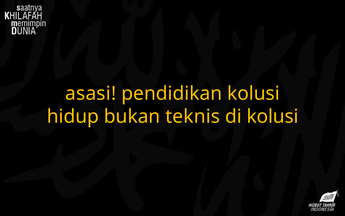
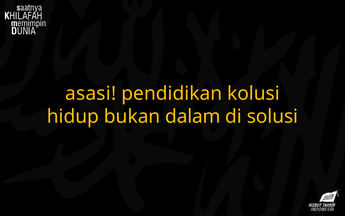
teknis: teknis -> dalam (193, 116)
di kolusi: kolusi -> solusi (273, 116)
